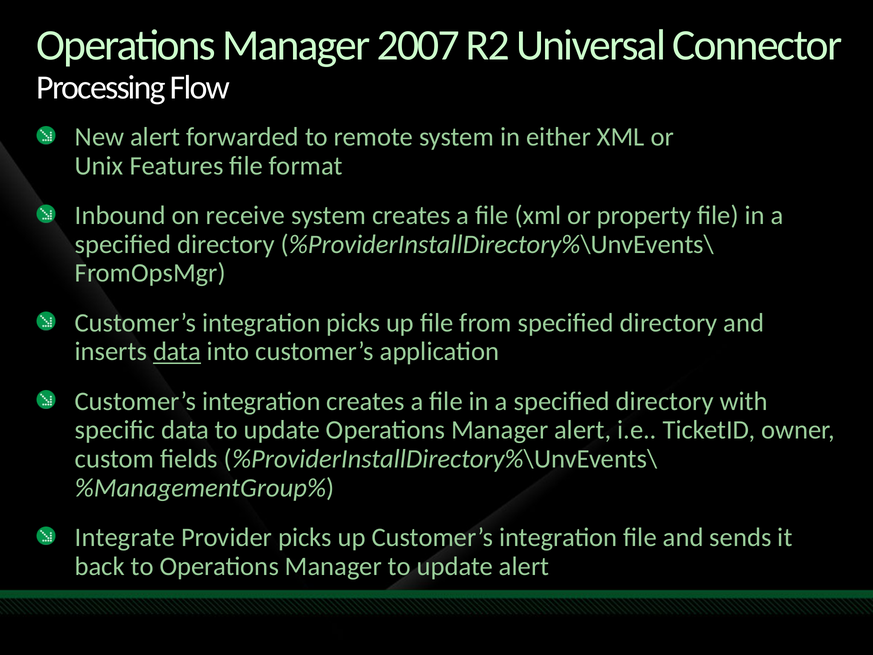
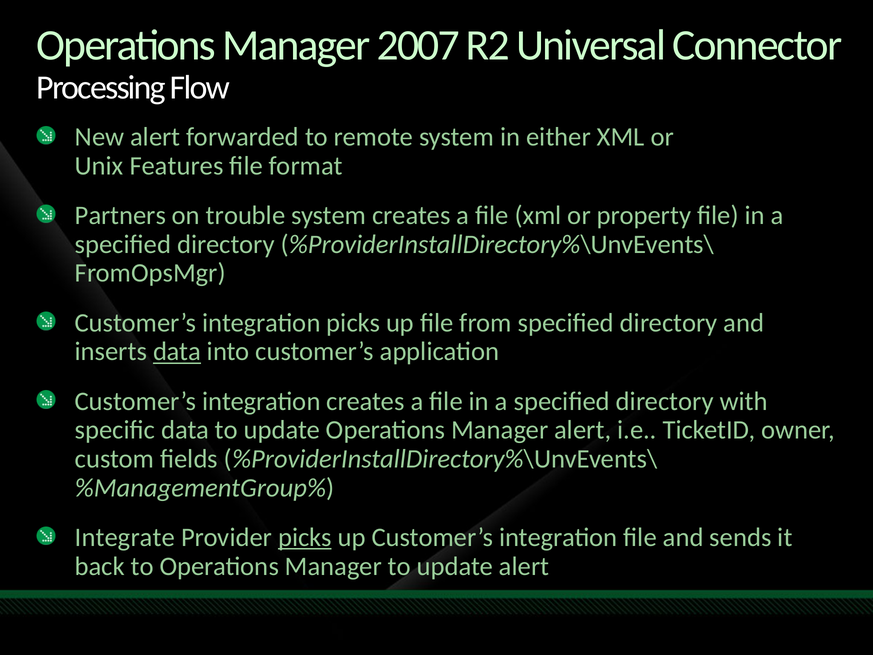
Inbound: Inbound -> Partners (120, 215)
receive: receive -> trouble (246, 215)
picks underline: none -> present (305, 537)
